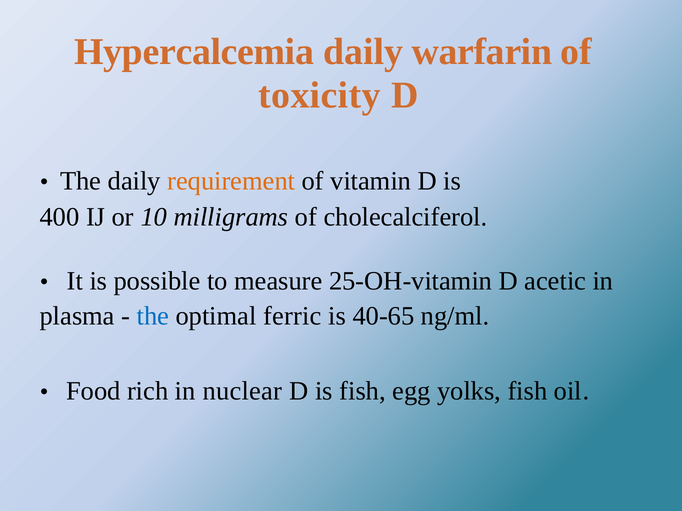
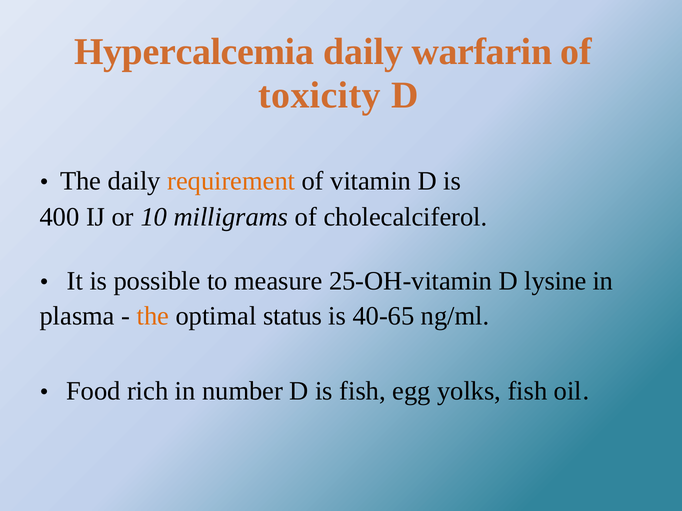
acetic: acetic -> lysine (555, 281)
the colour: blue -> orange (153, 316)
ferric: ferric -> status (293, 316)
nuclear: nuclear -> number (242, 392)
